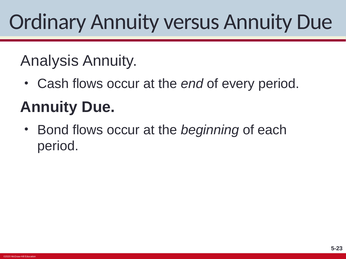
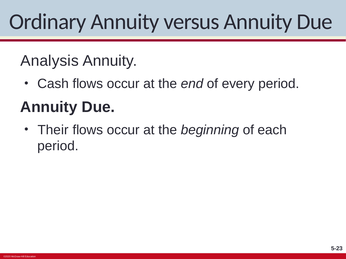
Bond: Bond -> Their (53, 130)
